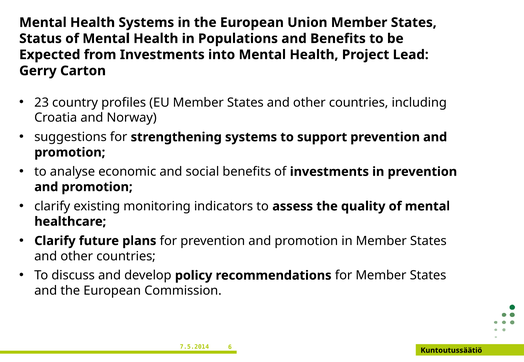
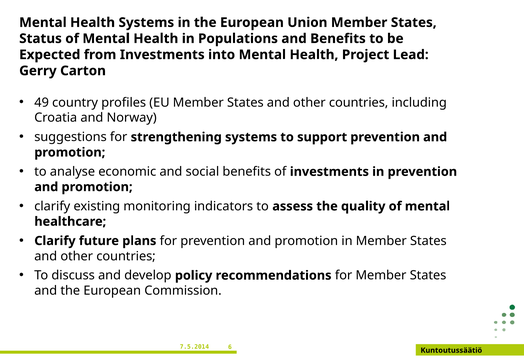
23: 23 -> 49 (42, 103)
